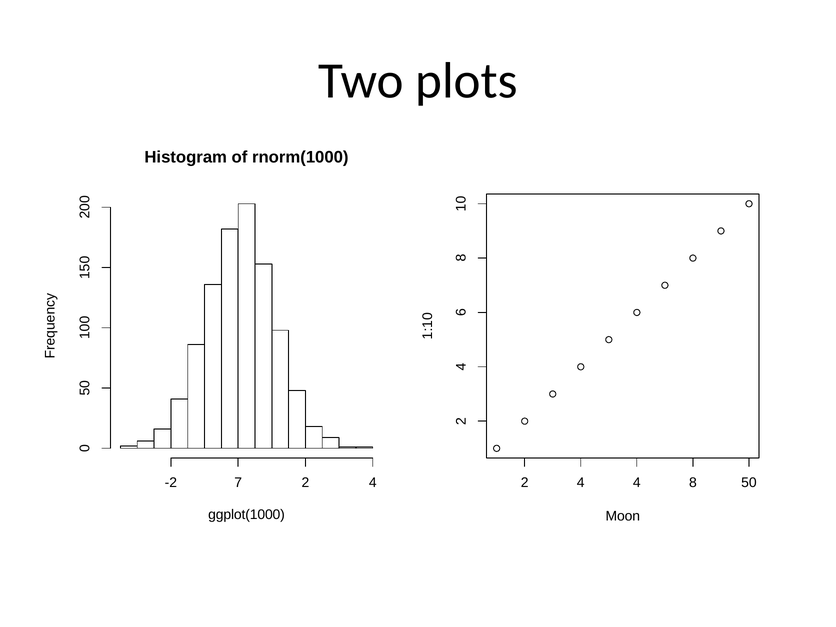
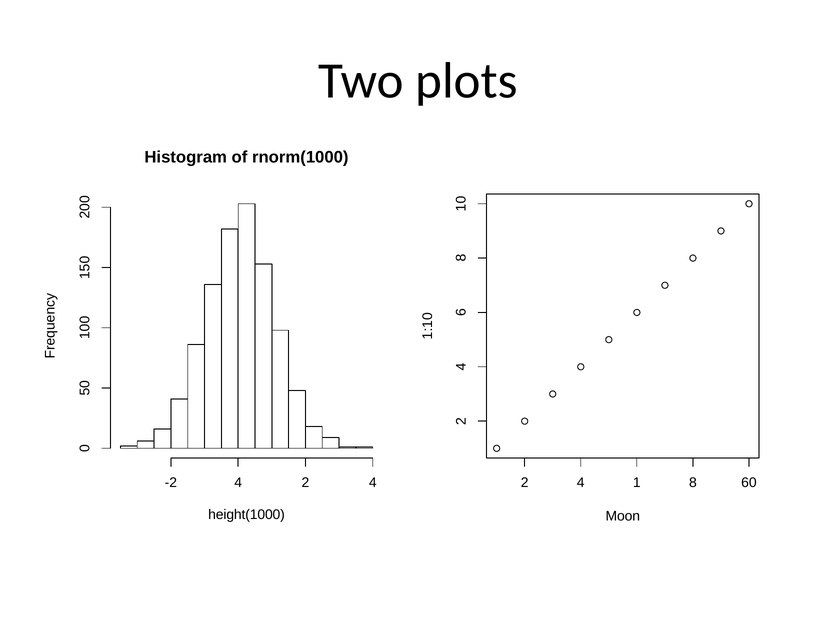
-2 7: 7 -> 4 (238, 483)
4 4: 4 -> 1 (637, 483)
50: 50 -> 60 (749, 483)
ggplot(1000: ggplot(1000 -> height(1000 (247, 515)
